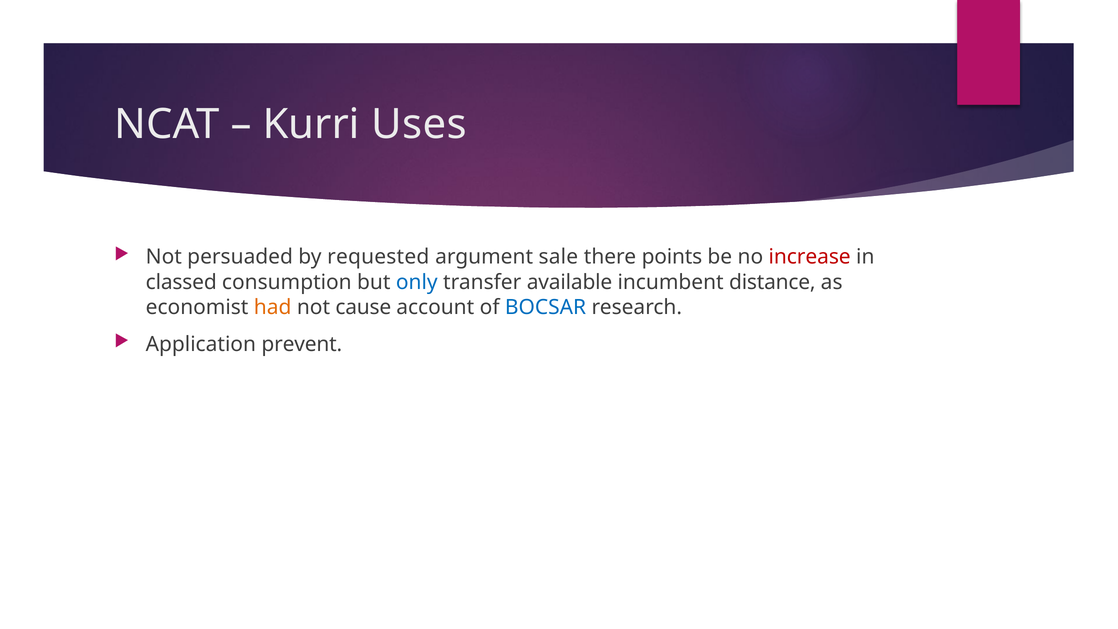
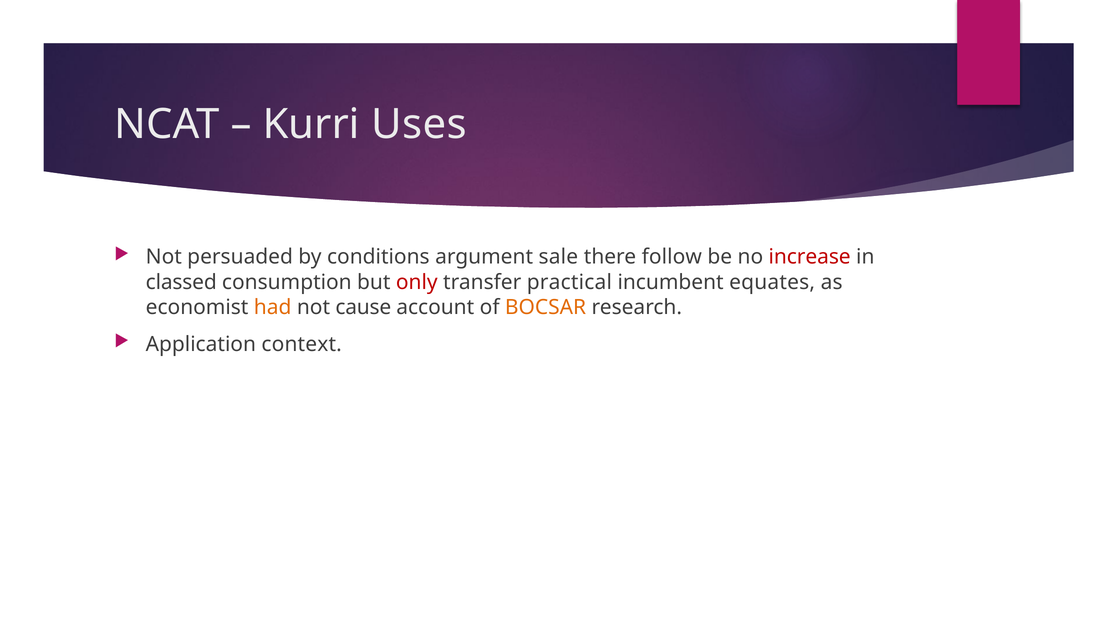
requested: requested -> conditions (378, 257)
points: points -> follow (672, 257)
only colour: blue -> red (417, 282)
available: available -> practical (569, 282)
distance: distance -> equates (772, 282)
BOCSAR colour: blue -> orange (546, 307)
prevent: prevent -> context (302, 344)
